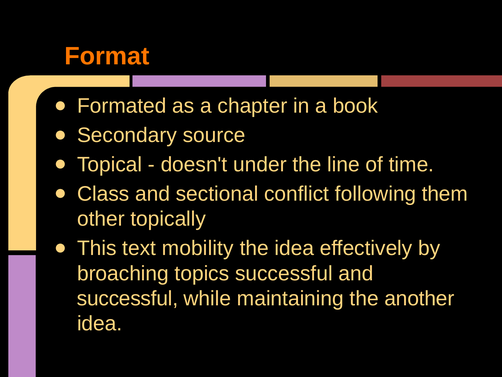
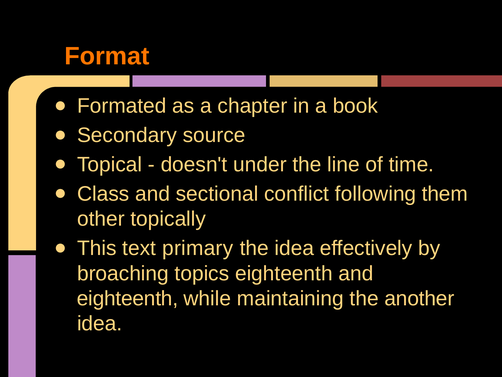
mobility: mobility -> primary (198, 248)
topics successful: successful -> eighteenth (284, 273)
successful: successful -> eighteenth (127, 298)
